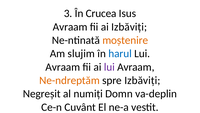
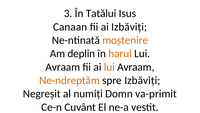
Crucea: Crucea -> Tatălui (101, 13)
Avraam: Avraam -> Canaan (70, 27)
slujim: slujim -> deplin (81, 53)
harul colour: blue -> orange (120, 53)
lui colour: purple -> orange (109, 67)
va-deplin: va-deplin -> va-primit (156, 93)
